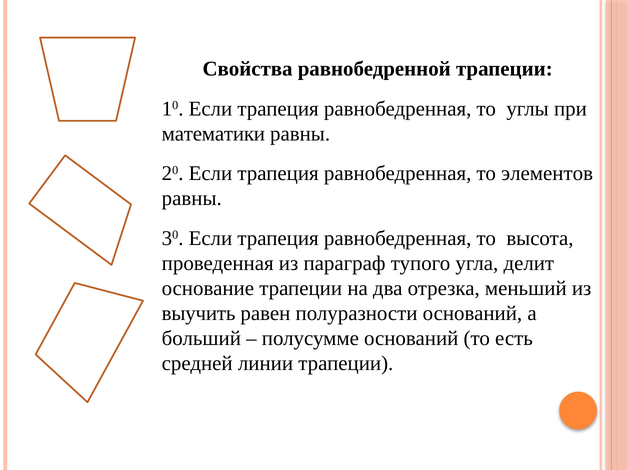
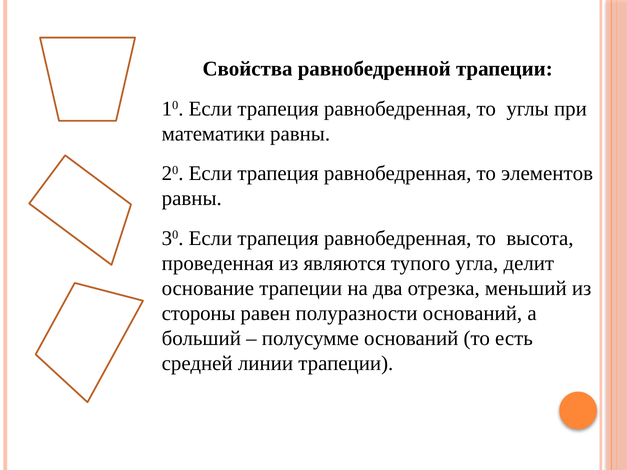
параграф: параграф -> являются (345, 263)
выучить: выучить -> стороны (199, 314)
